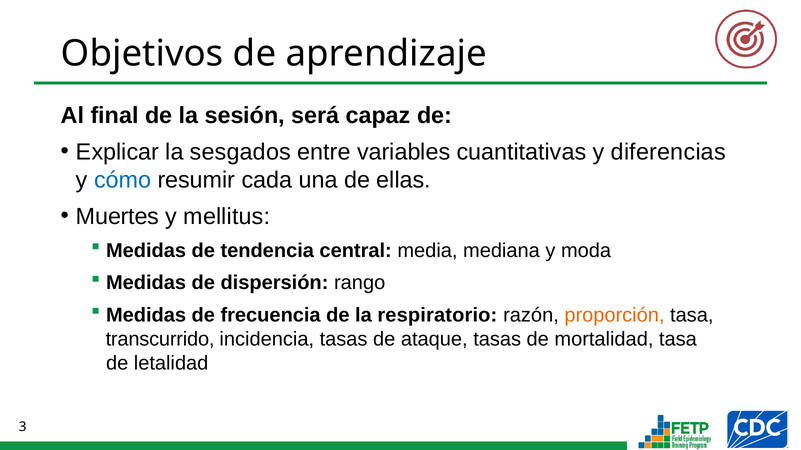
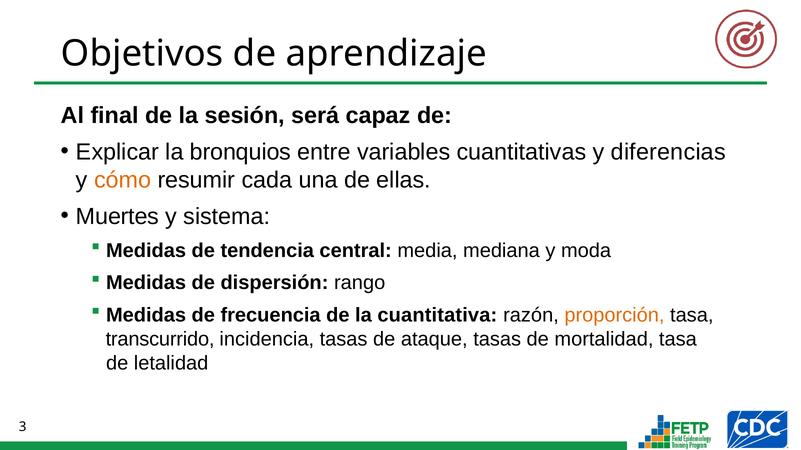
sesgados: sesgados -> bronquios (241, 152)
cómo colour: blue -> orange (123, 180)
mellitus: mellitus -> sistema (227, 217)
respiratorio: respiratorio -> cuantitativa (437, 315)
